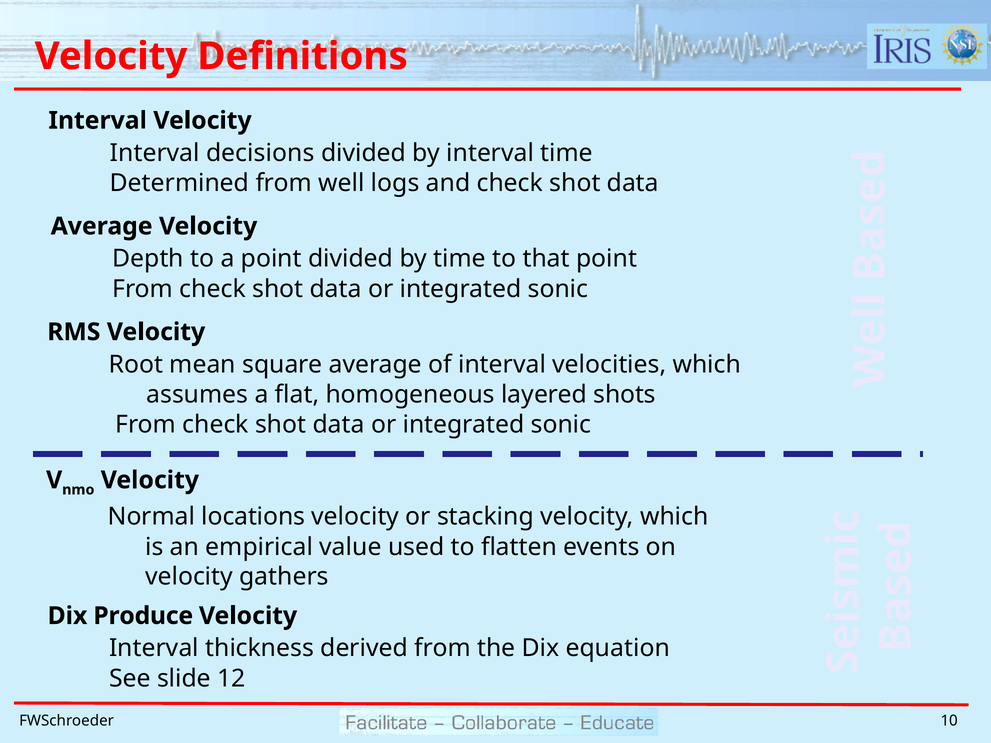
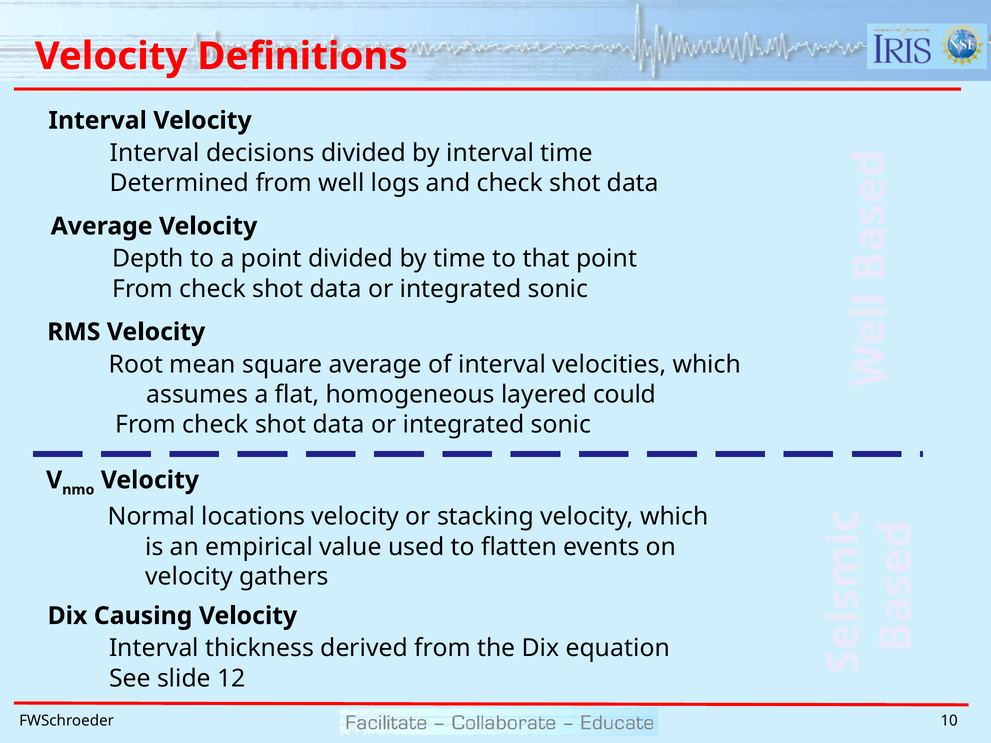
shots: shots -> could (625, 395)
Produce: Produce -> Causing (143, 616)
